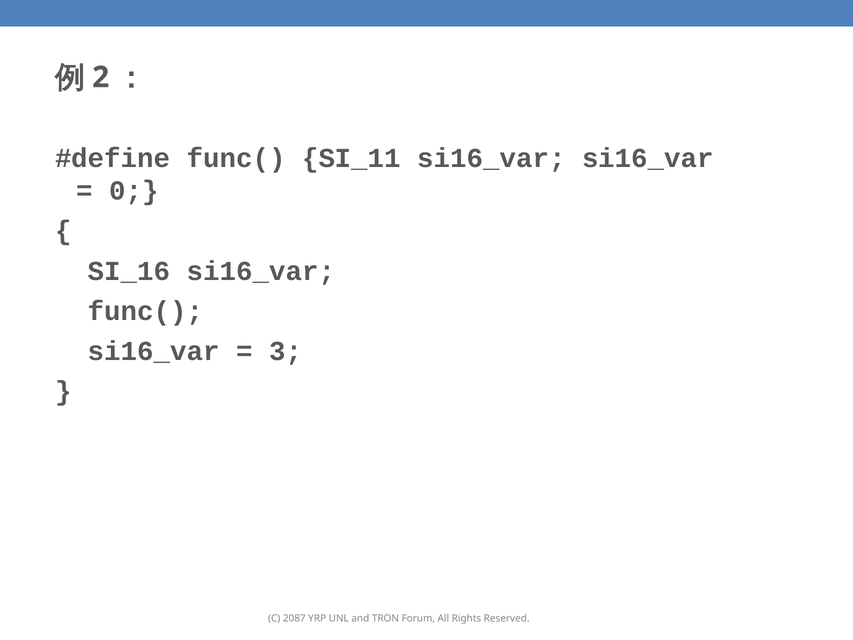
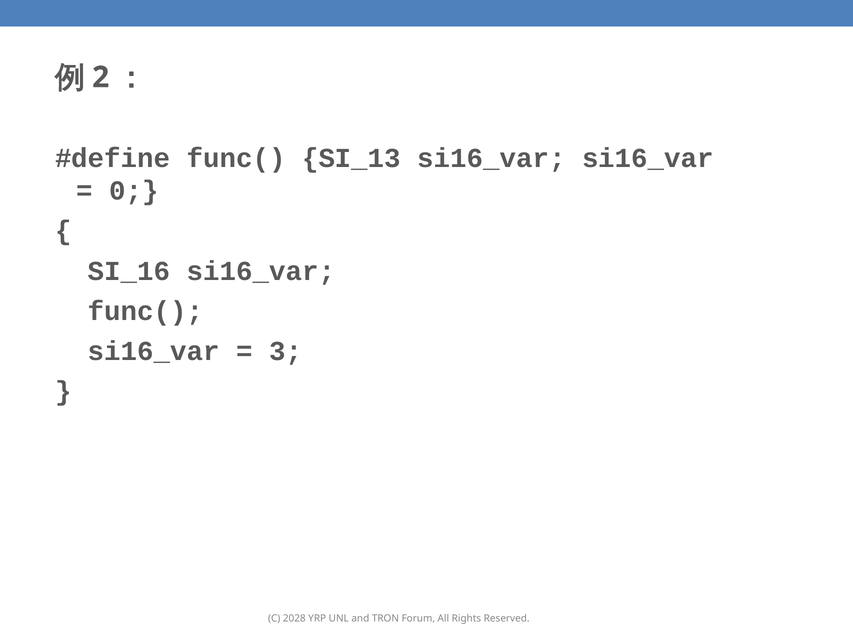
SI_11: SI_11 -> SI_13 (351, 158)
2087: 2087 -> 2028 (294, 618)
